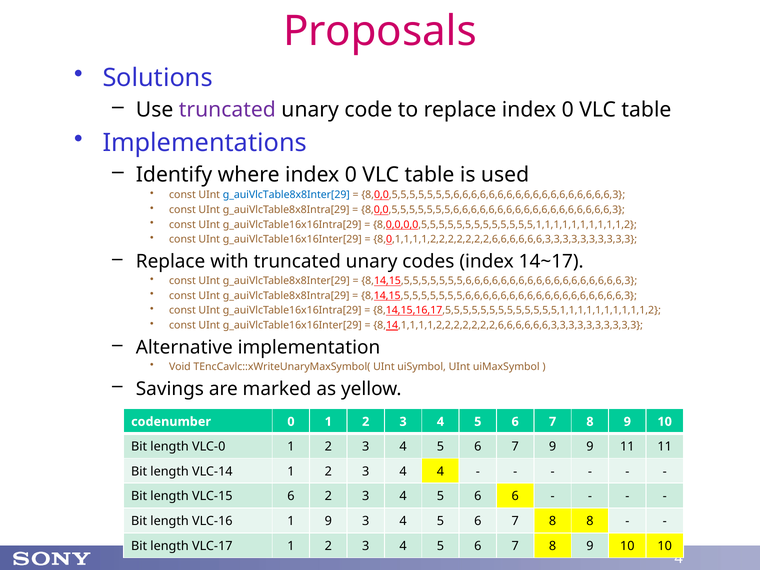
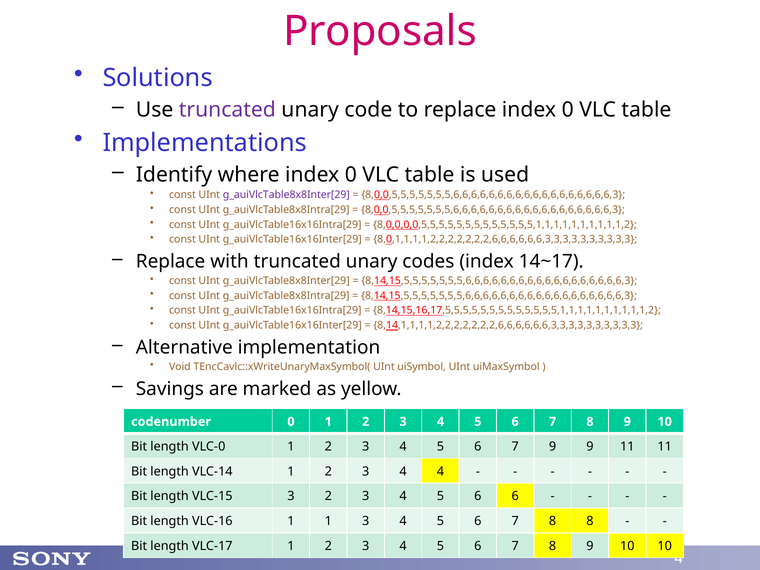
g_auiVlcTable8x8Inter[29 colour: blue -> purple (286, 195)
VLC-15 6: 6 -> 3 (291, 496)
1 9: 9 -> 1 (328, 521)
